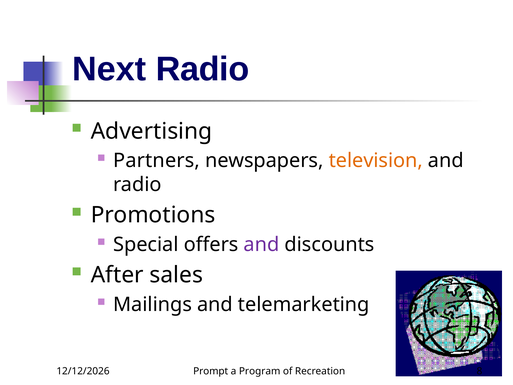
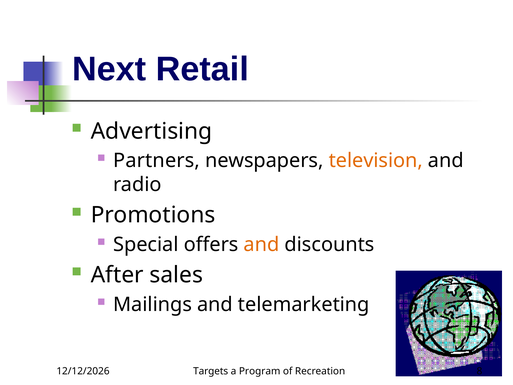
Next Radio: Radio -> Retail (202, 69)
and colour: purple -> orange (262, 244)
Prompt: Prompt -> Targets (211, 371)
